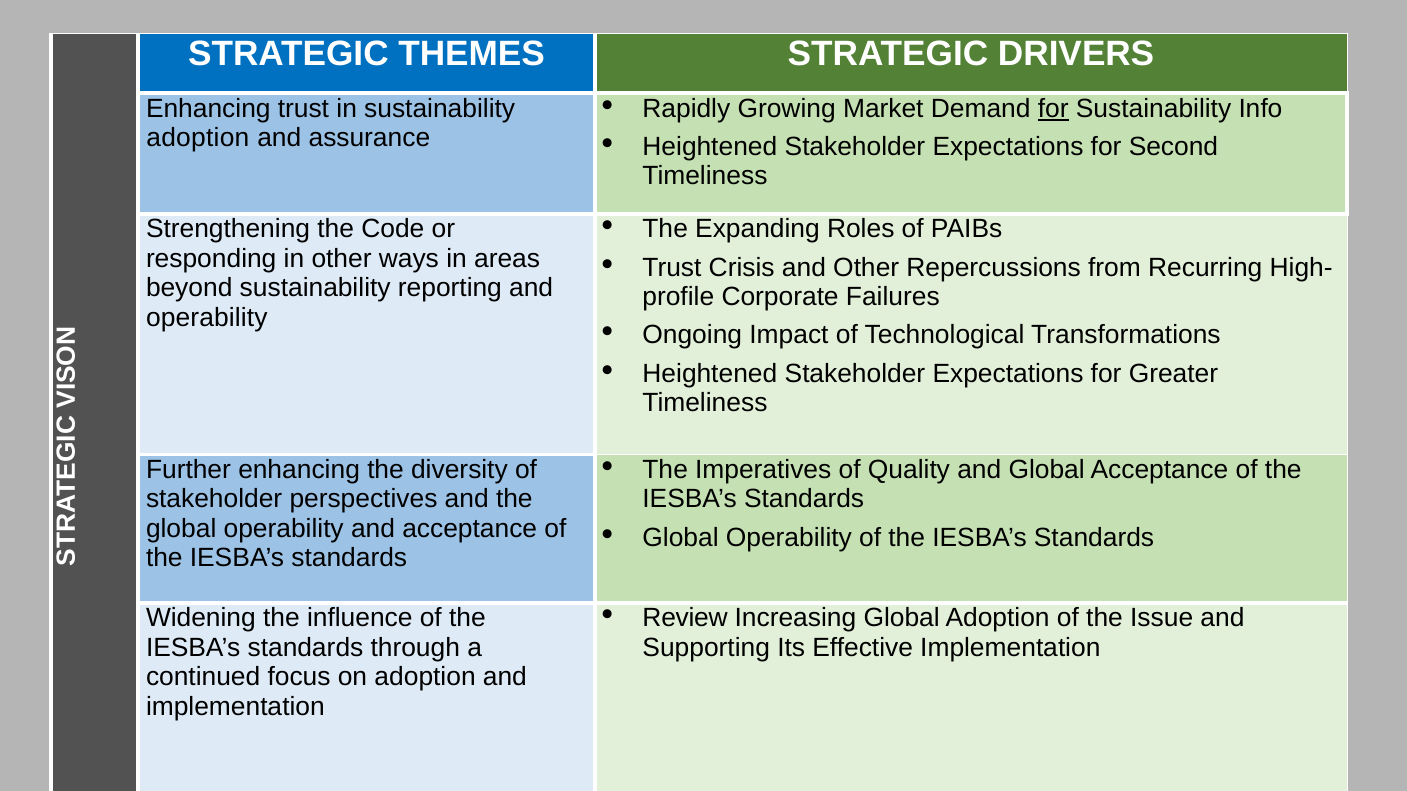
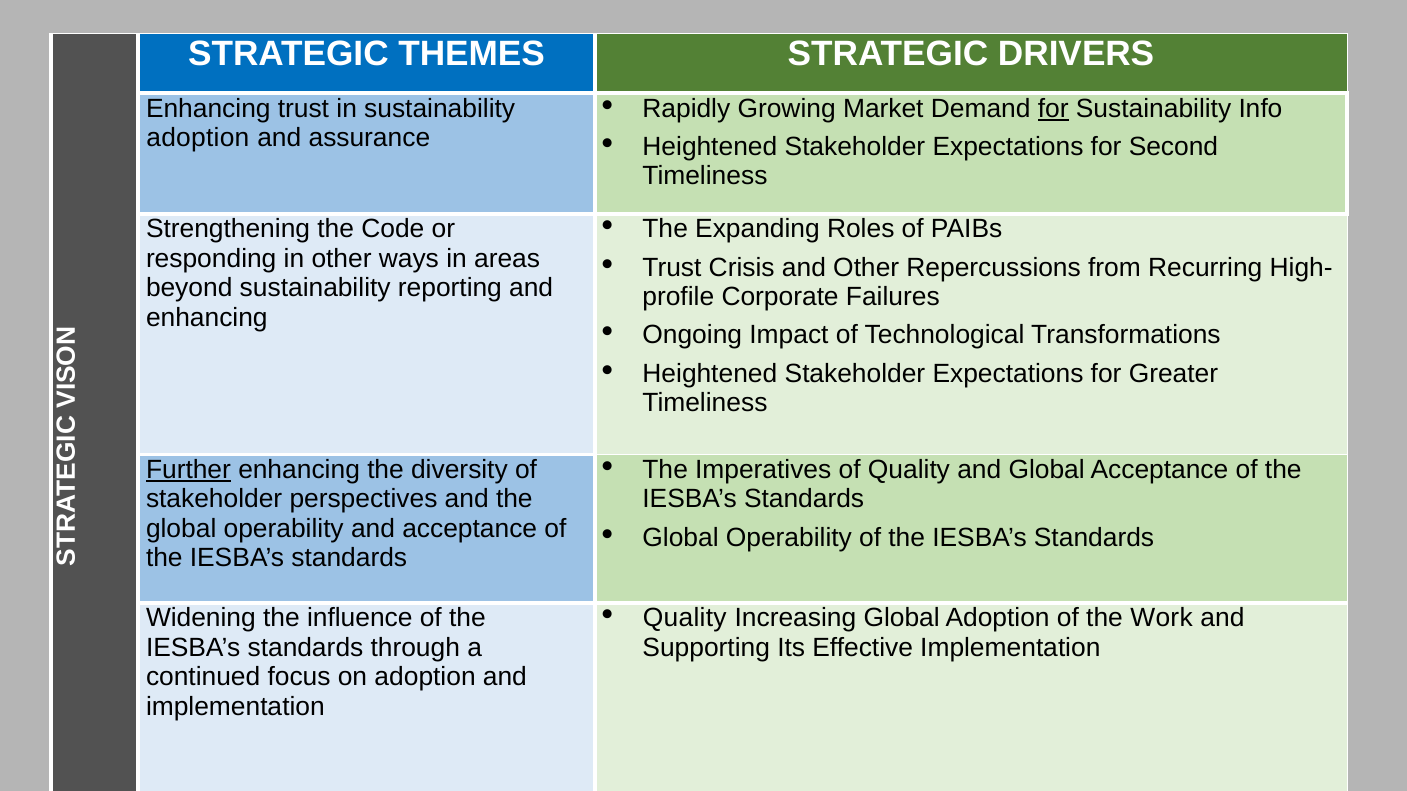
operability: operability -> enhancing (207, 318)
Further underline: none -> present (188, 470)
Review: Review -> Quality (685, 618)
Issue: Issue -> Work (1162, 618)
